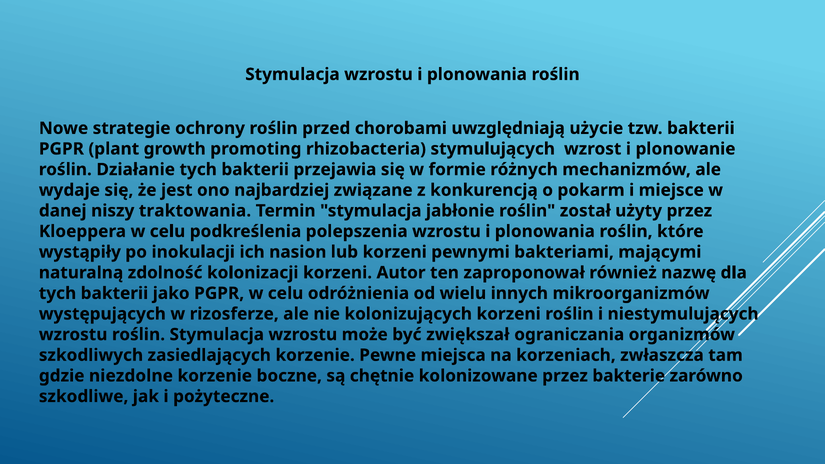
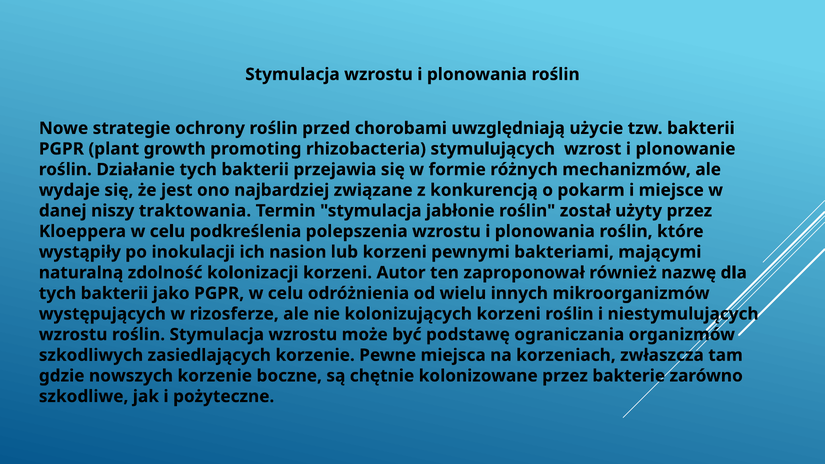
zwiększał: zwiększał -> podstawę (468, 335)
niezdolne: niezdolne -> nowszych (131, 376)
